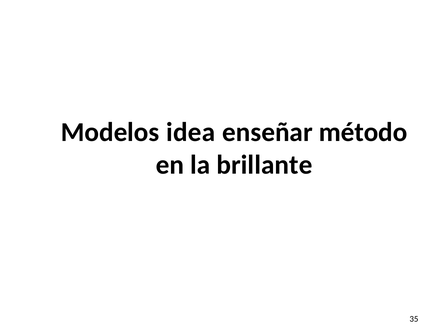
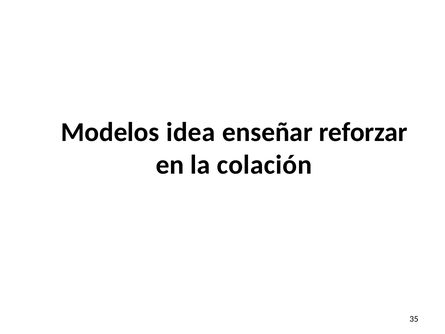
método: método -> reforzar (363, 132)
brillante: brillante -> colación (264, 165)
